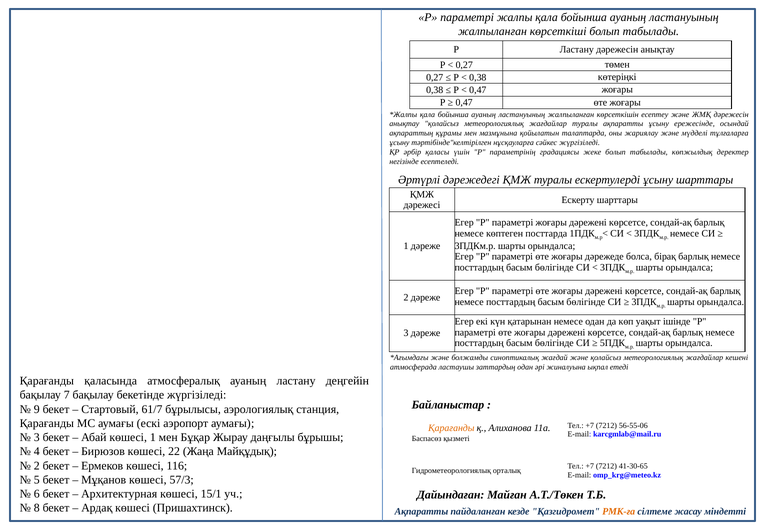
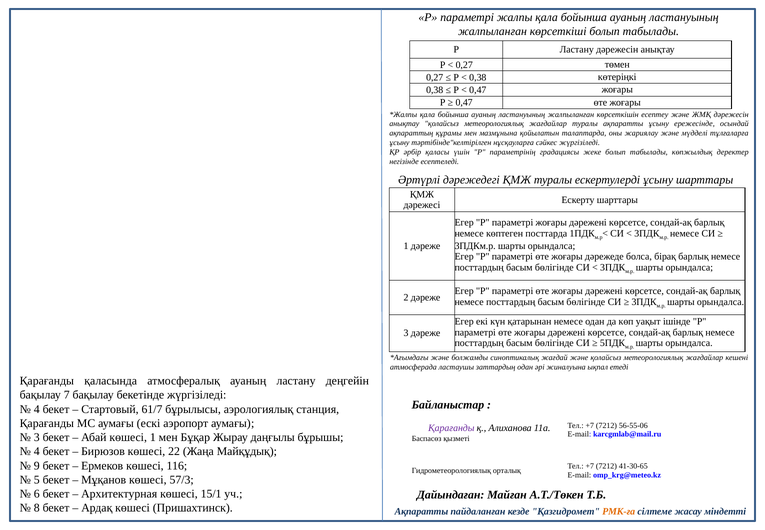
9: 9 -> 4 (37, 409)
Қарағанды colour: orange -> purple (451, 428)
2: 2 -> 9 (37, 465)
